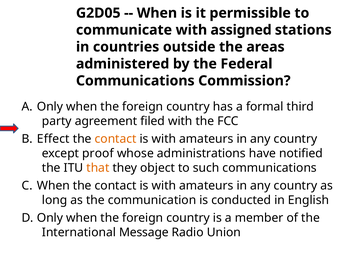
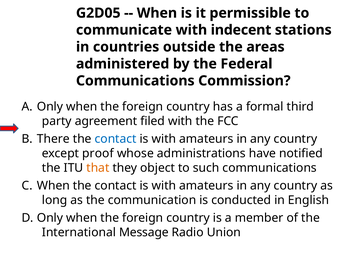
assigned: assigned -> indecent (241, 30)
Effect: Effect -> There (53, 139)
contact colour: orange -> blue (116, 139)
